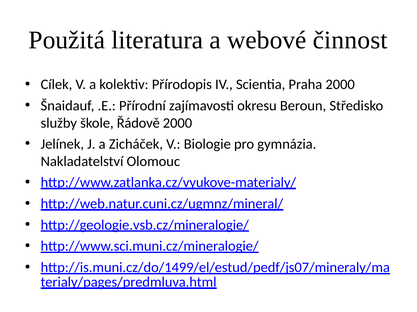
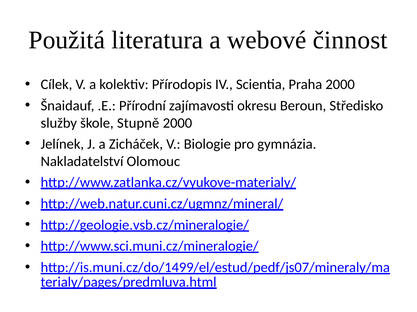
Řádově: Řádově -> Stupně (138, 123)
